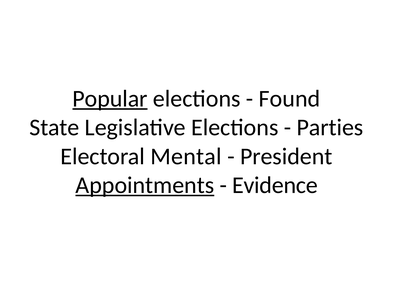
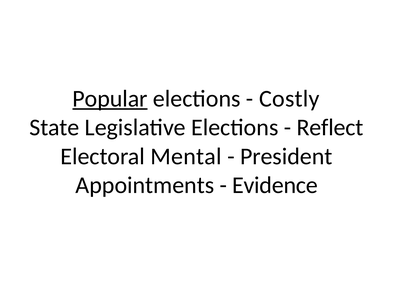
Found: Found -> Costly (289, 99)
Parties: Parties -> Reflect (330, 127)
Appointments underline: present -> none (145, 185)
